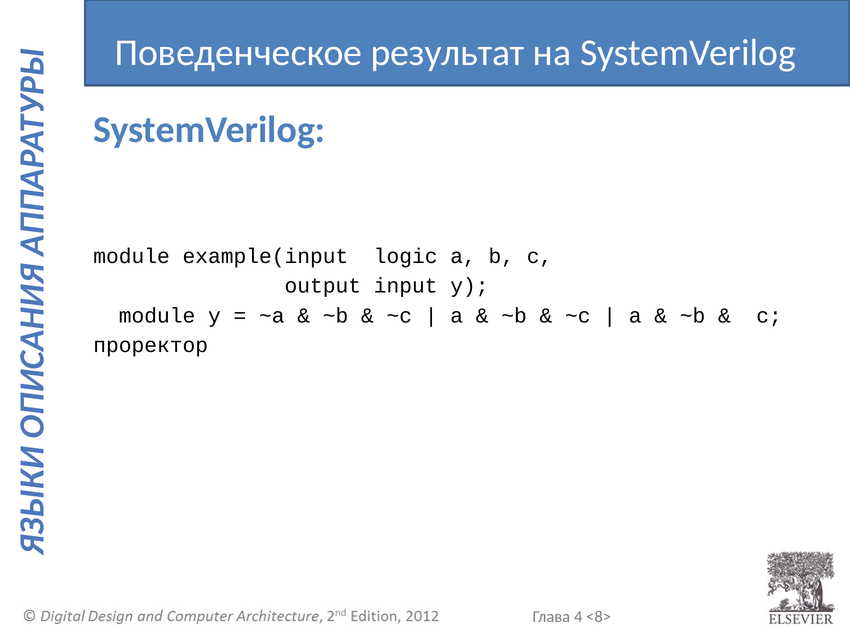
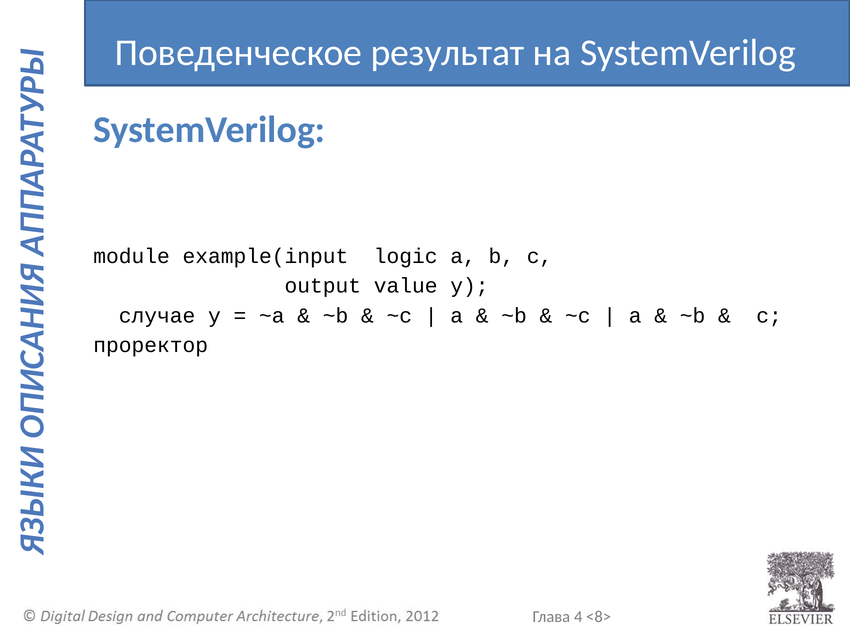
input: input -> value (406, 286)
module: module -> случае (157, 316)
